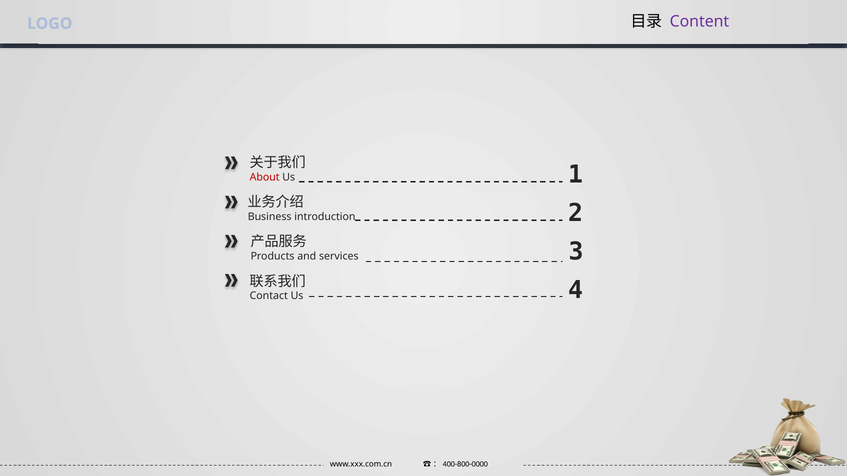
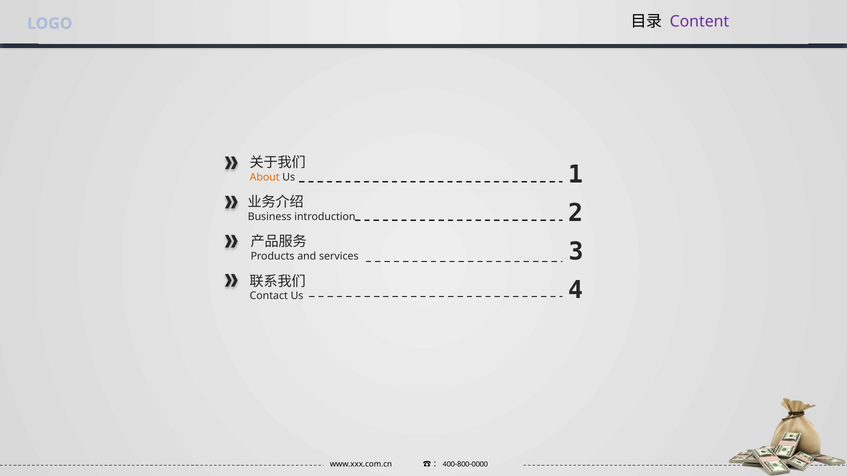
About colour: red -> orange (265, 177)
